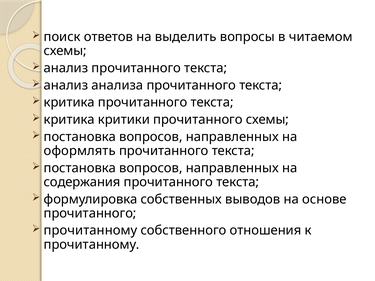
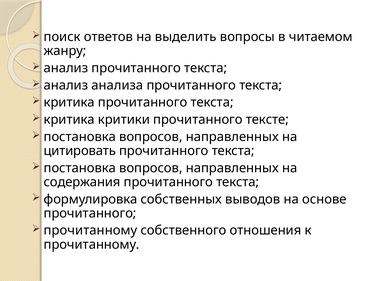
схемы: схемы -> жанру (65, 51)
прочитанного схемы: схемы -> тексте (267, 120)
оформлять: оформлять -> цитировать (80, 151)
